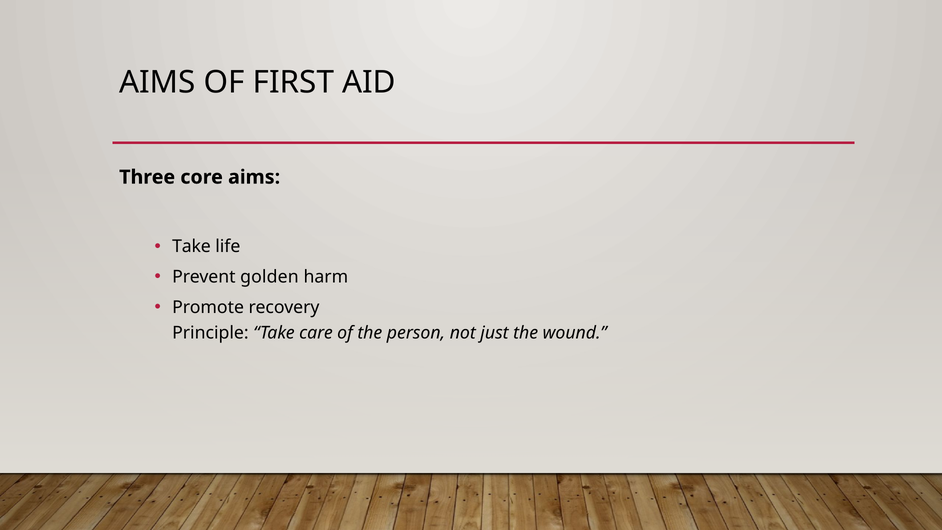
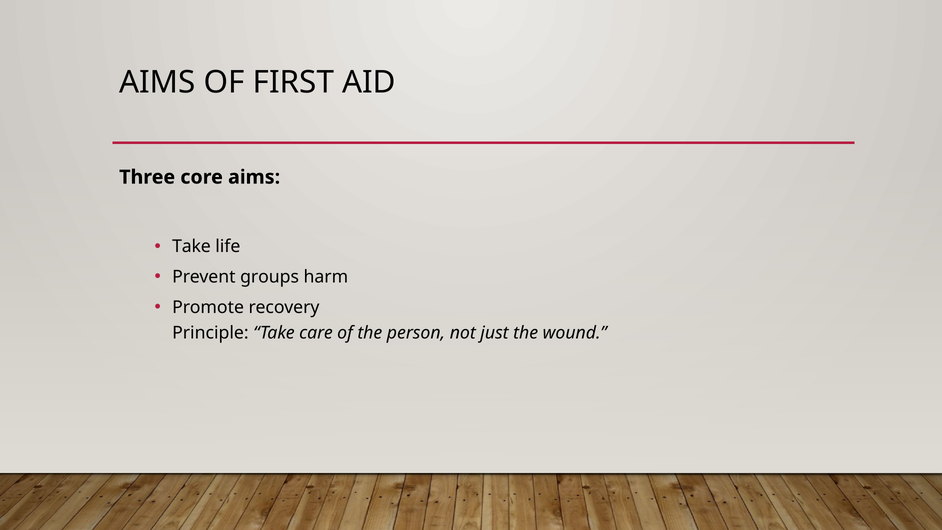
golden: golden -> groups (270, 277)
